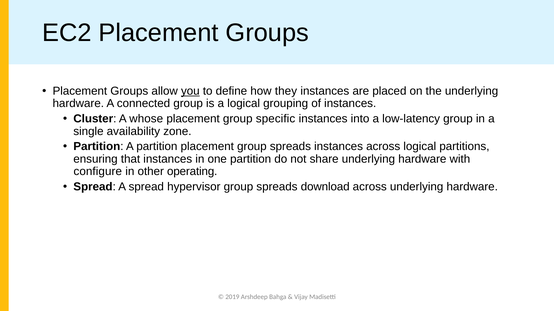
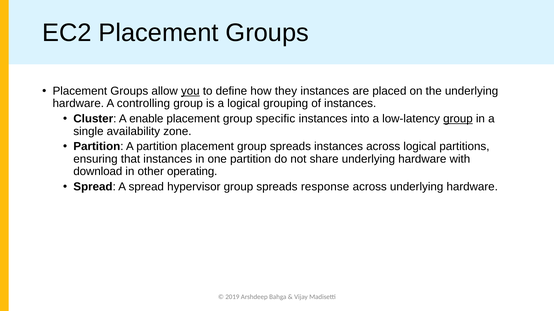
connected: connected -> controlling (143, 104)
whose: whose -> enable (146, 119)
group underline: none -> present (458, 119)
configure: configure -> download (98, 172)
download: download -> response (325, 187)
